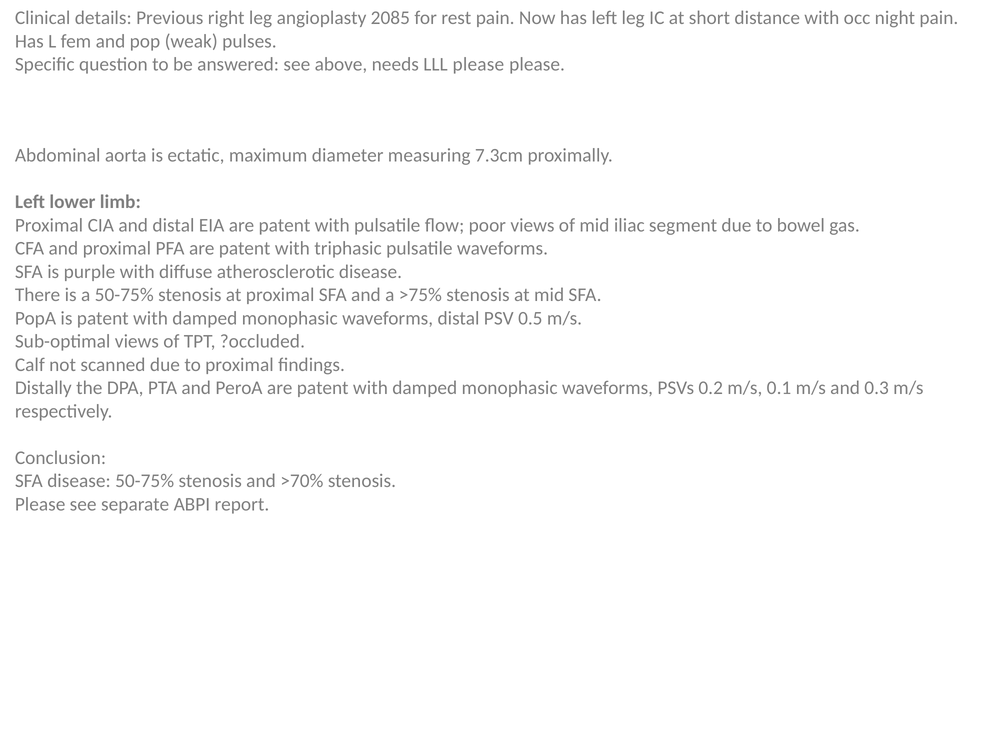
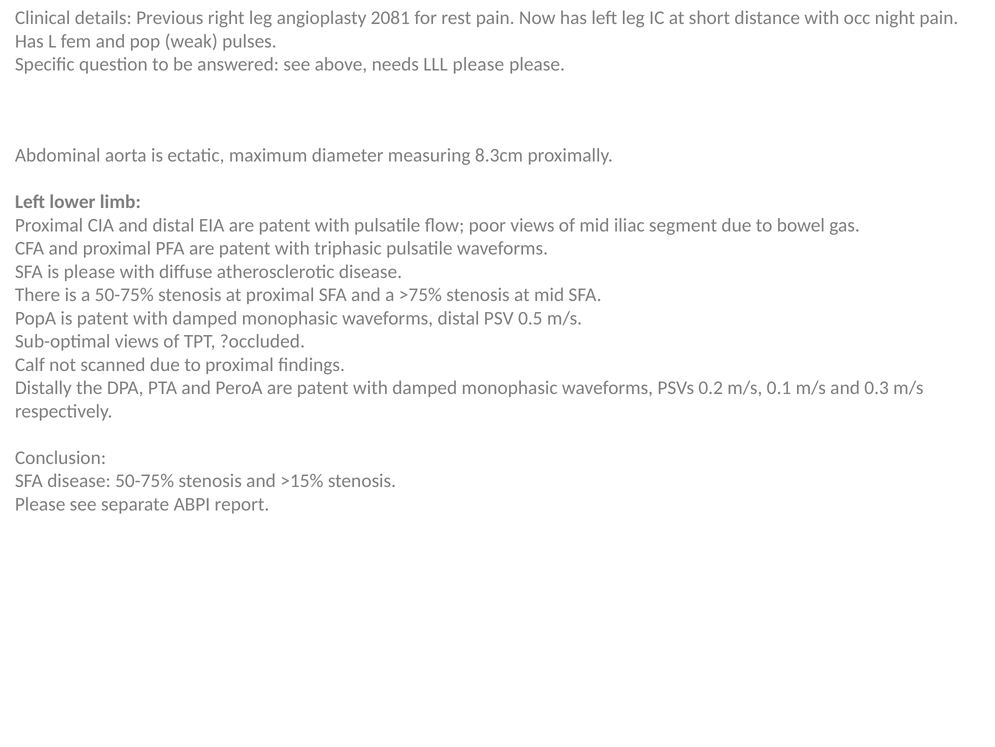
2085: 2085 -> 2081 (390, 18)
7.3cm: 7.3cm -> 8.3cm (499, 155)
is purple: purple -> please (89, 271)
>70%: >70% -> >15% (302, 480)
